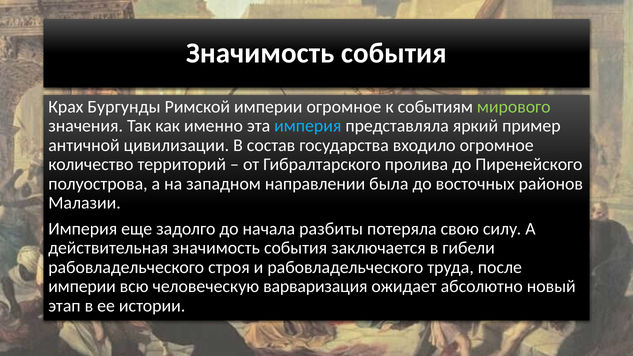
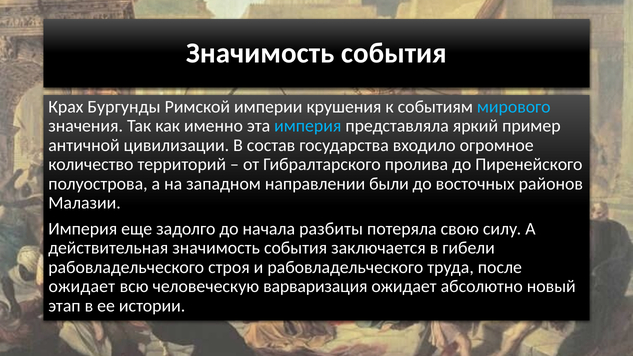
империи огромное: огромное -> крушения (344, 107)
мирового colour: light green -> light blue (514, 107)
была: была -> были (389, 184)
империи: империи -> ожидает (82, 287)
